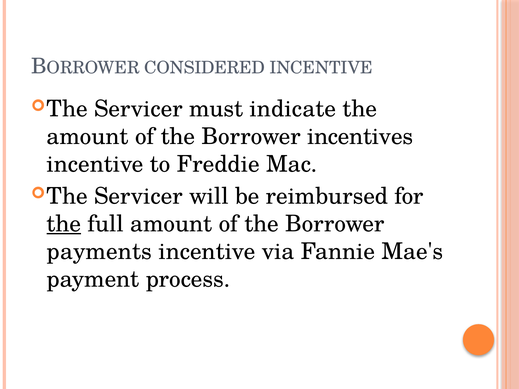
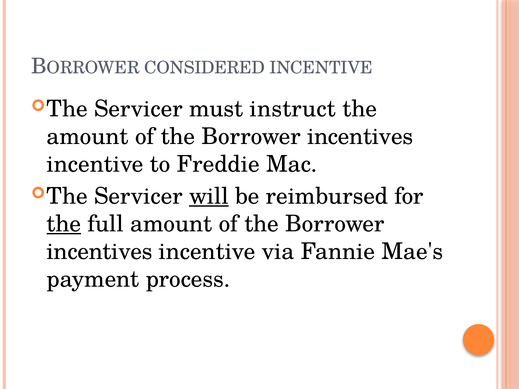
indicate: indicate -> instruct (293, 109)
will underline: none -> present (209, 196)
payments: payments -> incentives (99, 252)
